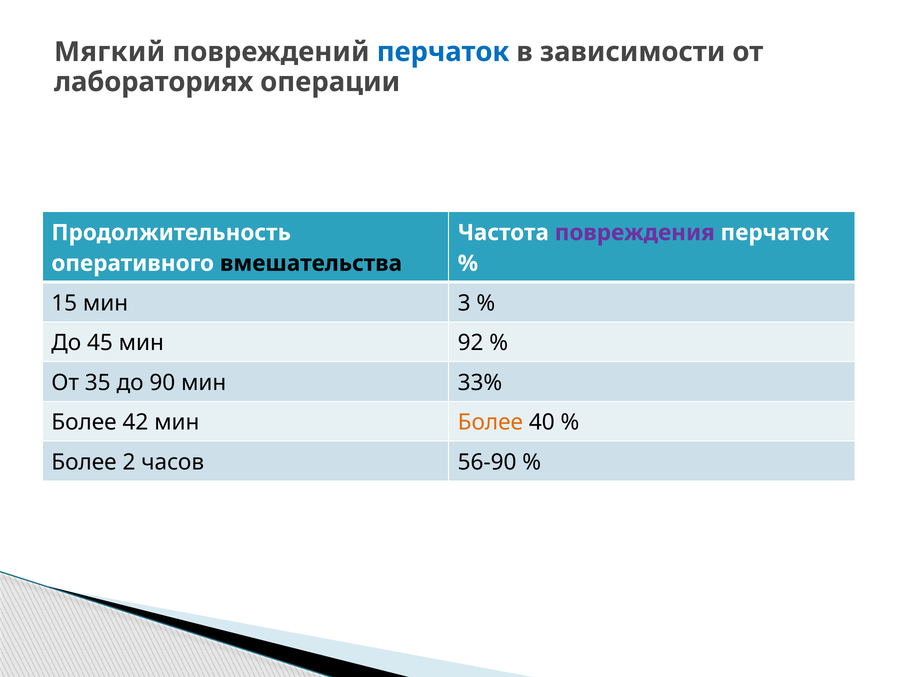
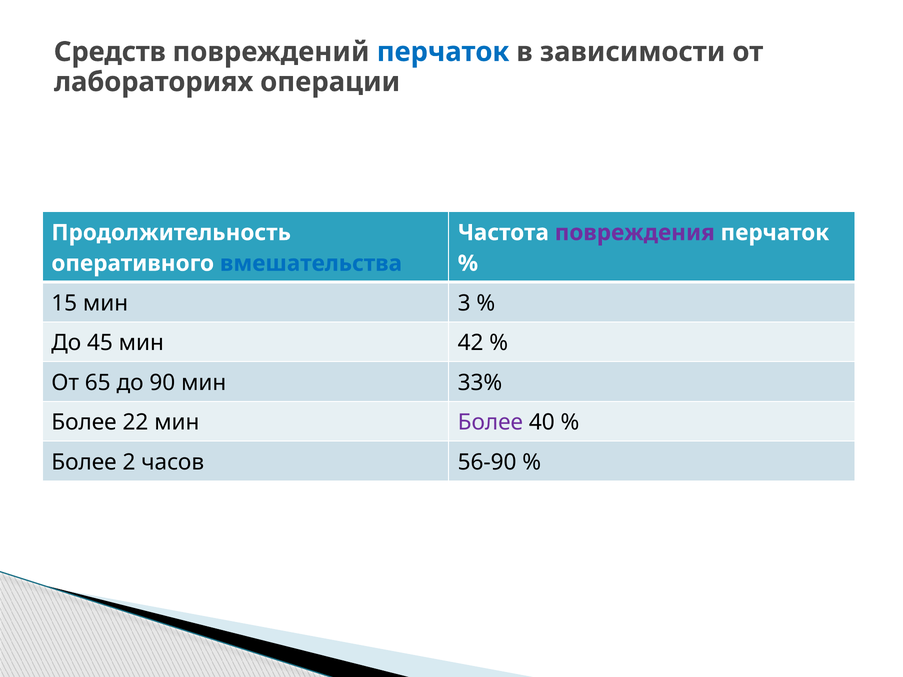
Мягкий: Мягкий -> Средств (110, 52)
вмешательства colour: black -> blue (311, 263)
92: 92 -> 42 (471, 343)
35: 35 -> 65 (98, 383)
42: 42 -> 22 (135, 423)
Более colour: orange -> purple (490, 423)
